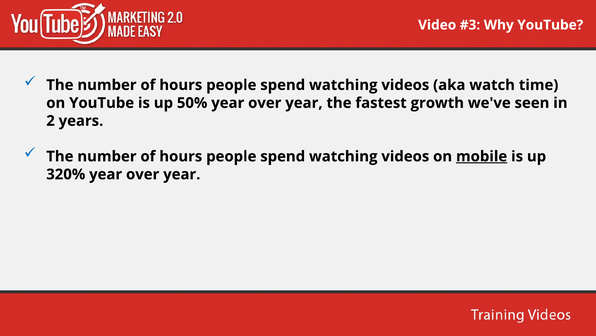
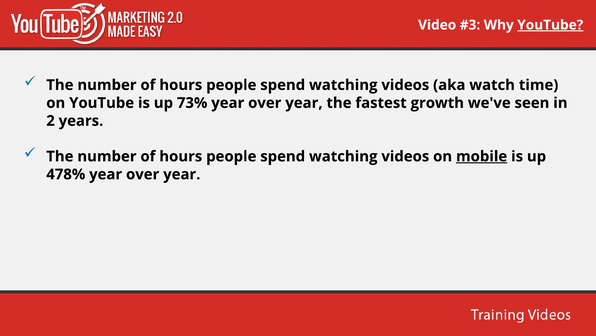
YouTube underline: none -> present (550, 25)
50%: 50% -> 73% (192, 103)
320%: 320% -> 478% (66, 174)
